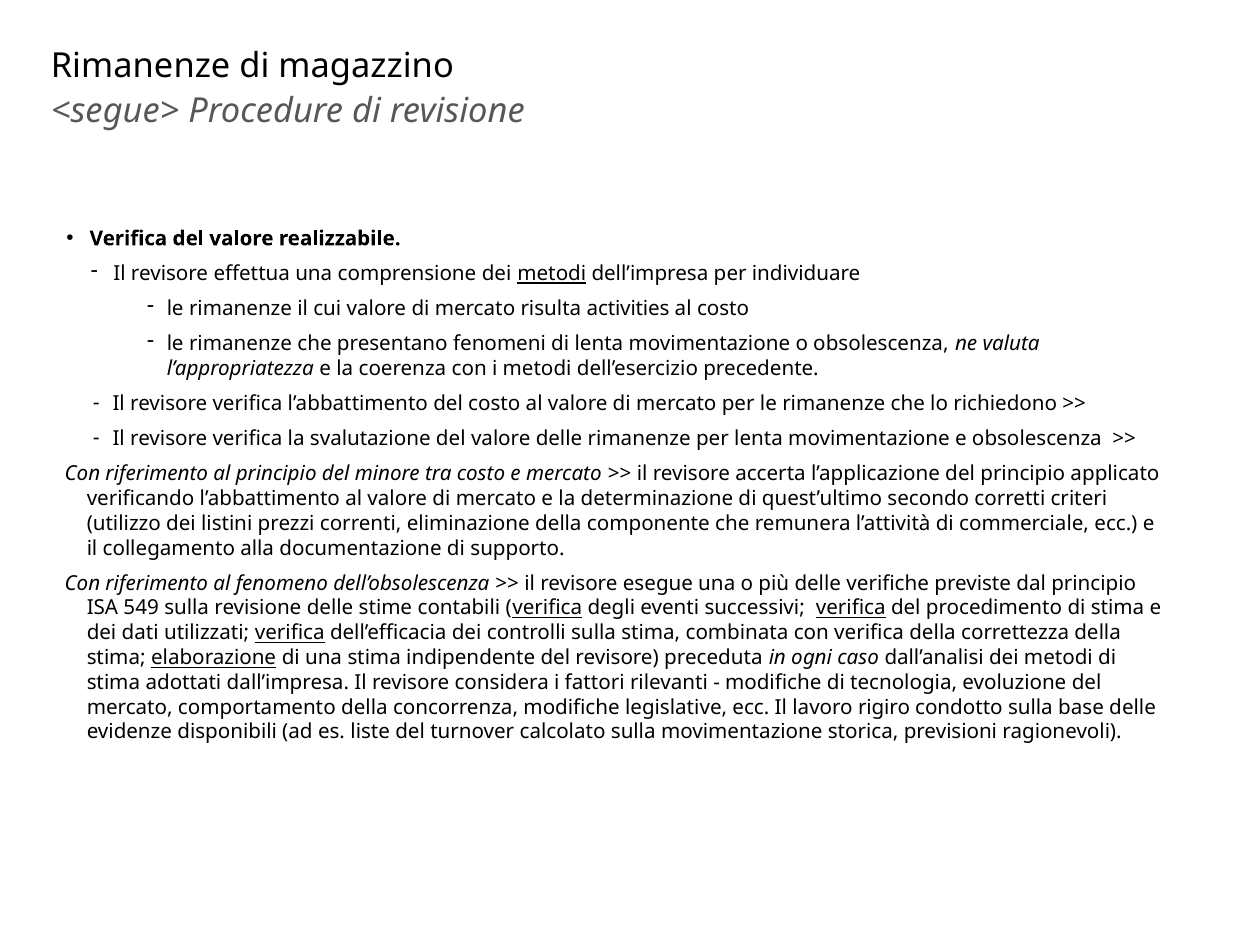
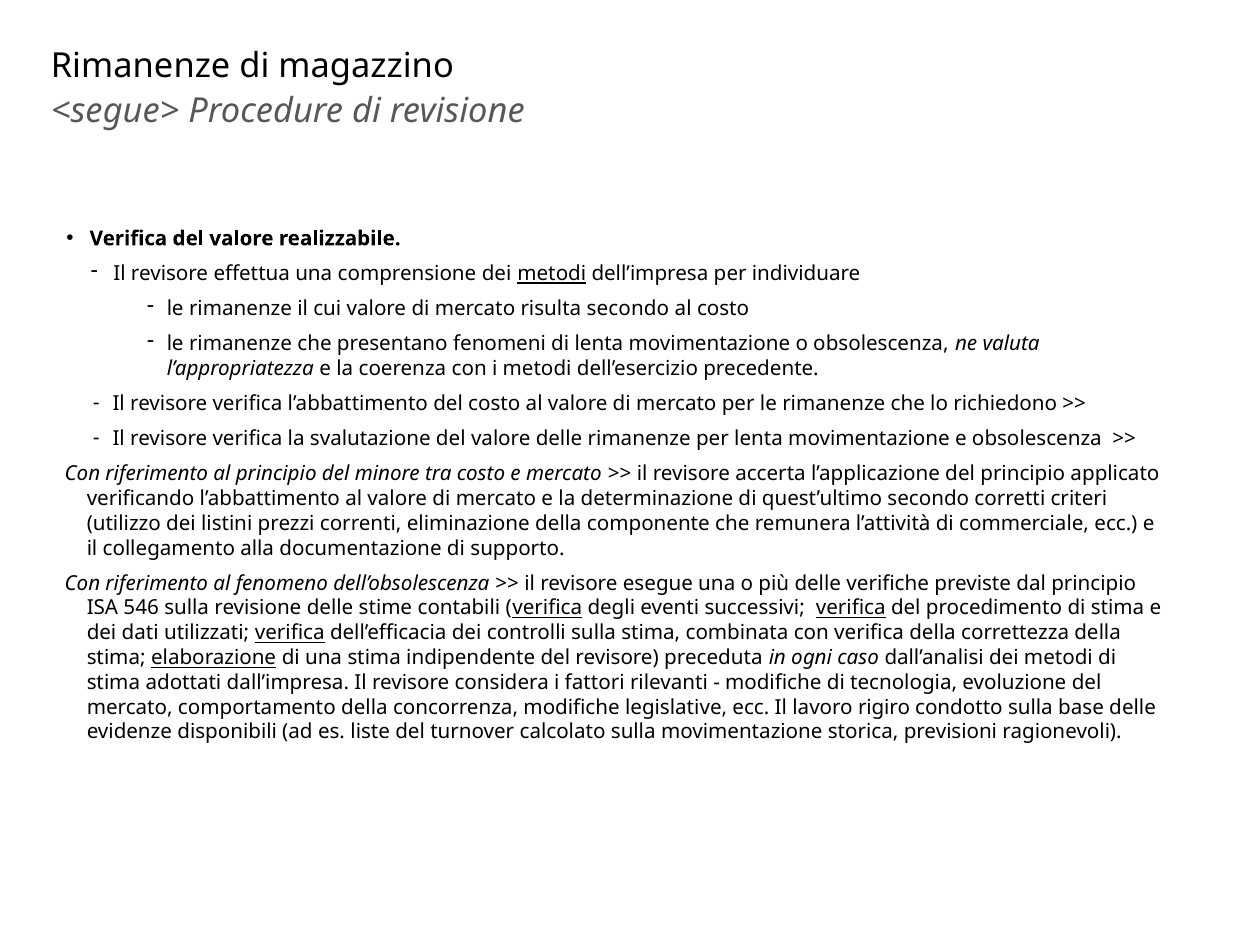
risulta activities: activities -> secondo (628, 309)
549: 549 -> 546 (141, 608)
